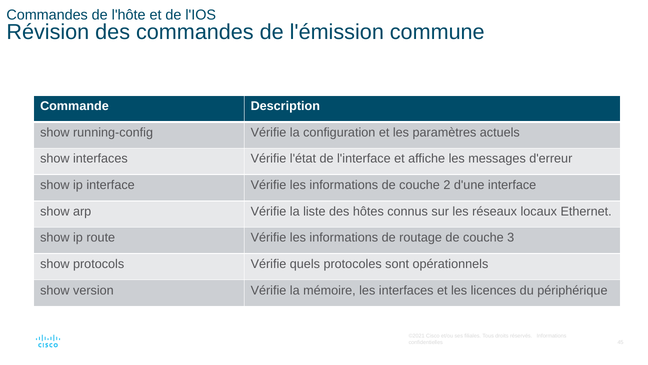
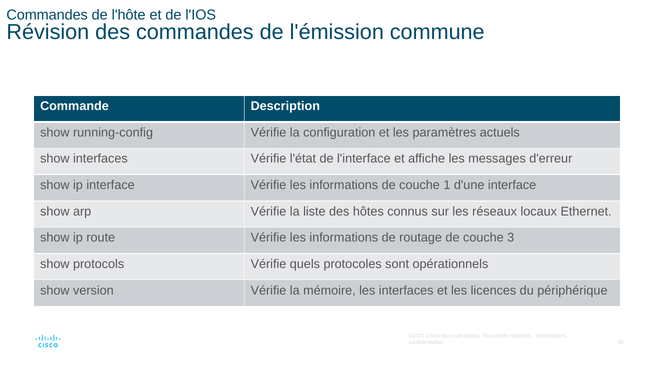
2: 2 -> 1 (447, 185)
